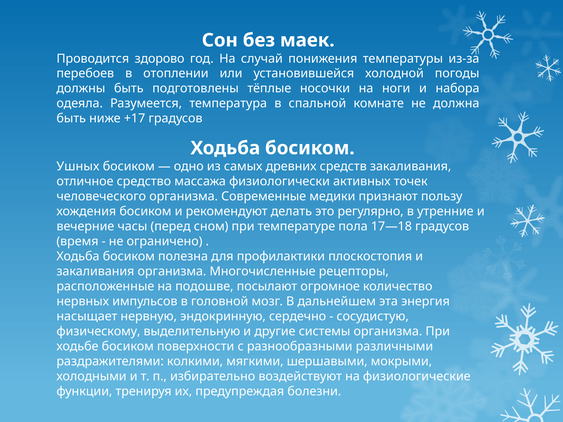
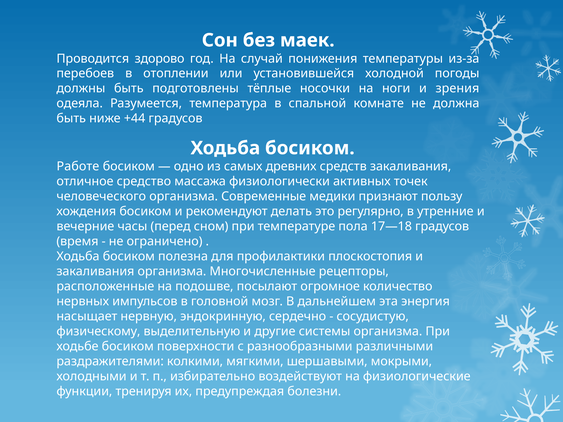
набора: набора -> зрения (457, 89)
+17: +17 -> +44 (135, 119)
Ушных: Ушных -> Работе (78, 166)
